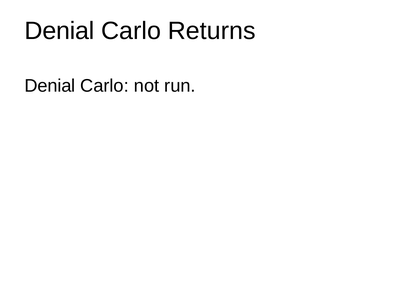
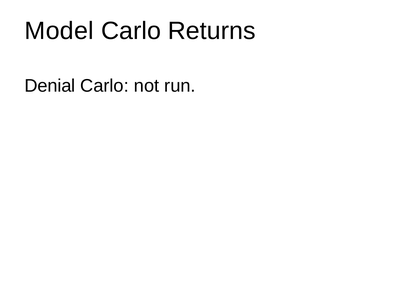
Denial: Denial -> Model (59, 31)
